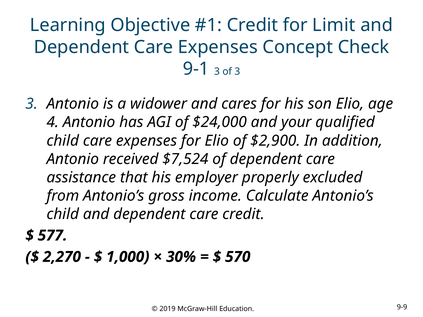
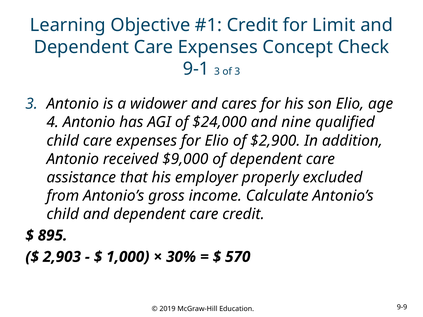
your: your -> nine (296, 122)
$7,524: $7,524 -> $9,000 (185, 159)
577: 577 -> 895 (53, 236)
2,270: 2,270 -> 2,903 (62, 257)
